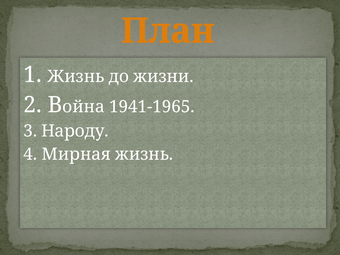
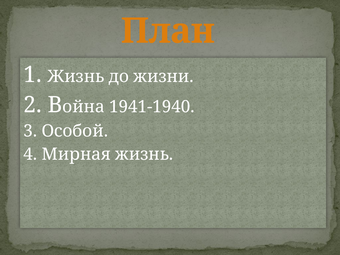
1941-1965: 1941-1965 -> 1941-1940 (152, 107)
Народу: Народу -> Особой (75, 131)
